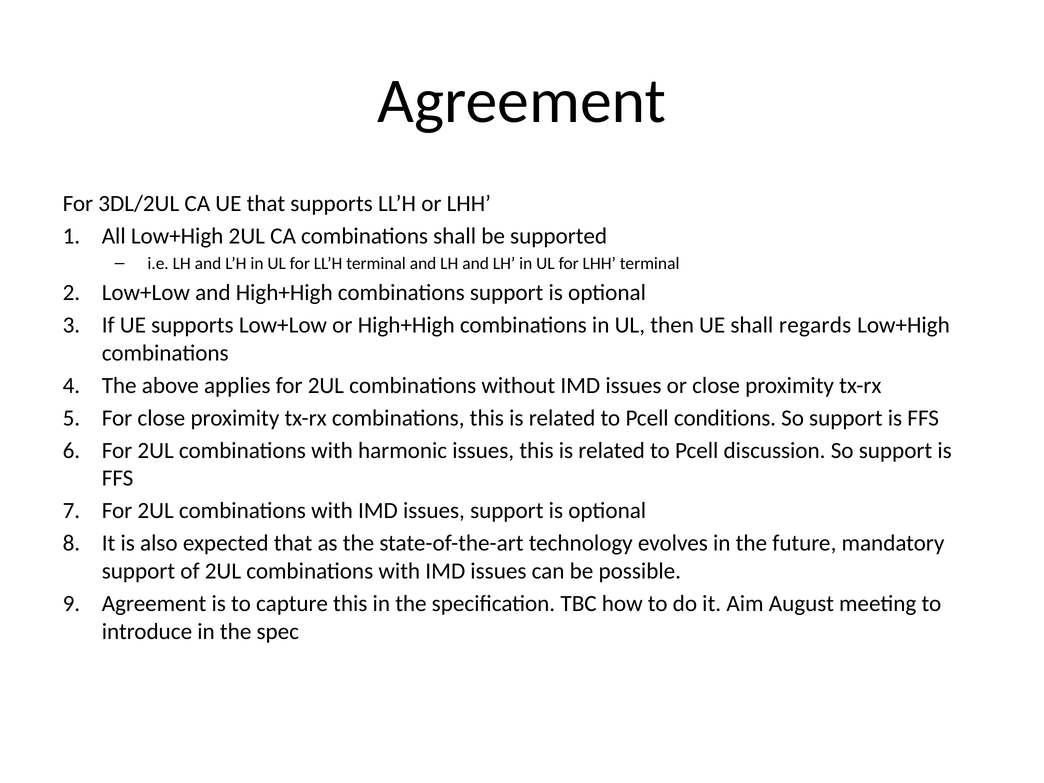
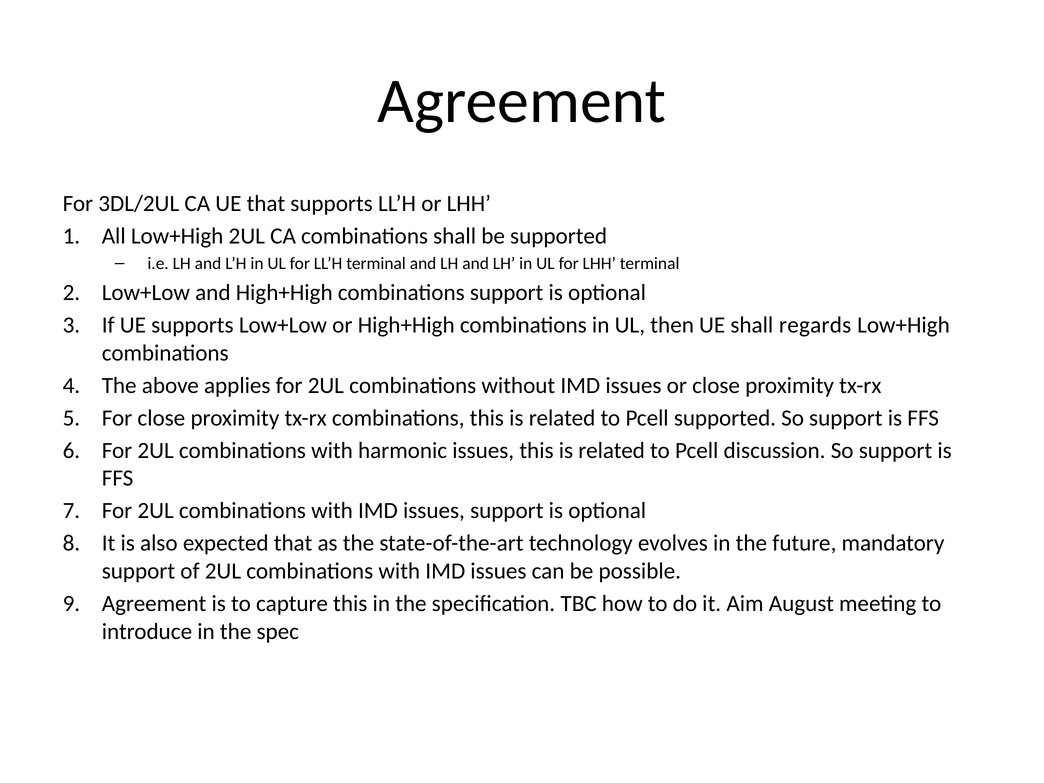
Pcell conditions: conditions -> supported (725, 418)
